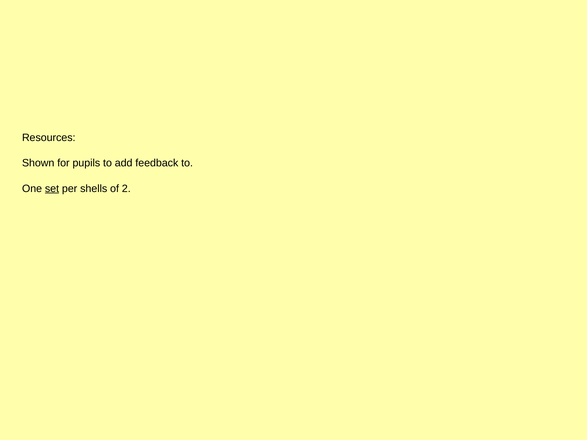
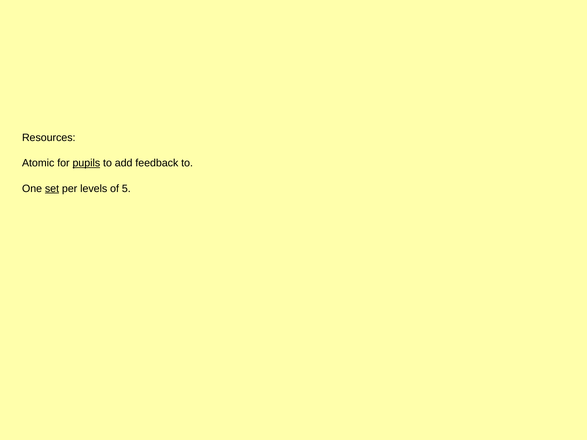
Shown: Shown -> Atomic (38, 163)
pupils underline: none -> present (86, 163)
shells: shells -> levels (94, 189)
2: 2 -> 5 (126, 189)
